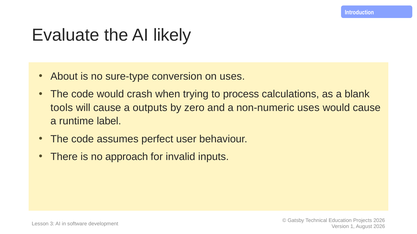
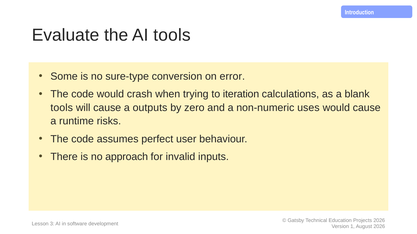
AI likely: likely -> tools (172, 35)
About: About -> Some (64, 77)
on uses: uses -> error (232, 77)
process: process -> iteration (241, 94)
label: label -> risks (109, 121)
